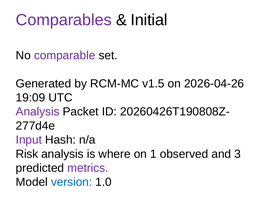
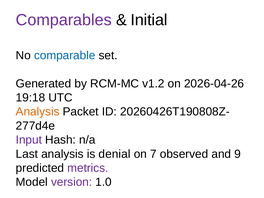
comparable colour: purple -> blue (65, 55)
v1.5: v1.5 -> v1.2 (153, 84)
19:09: 19:09 -> 19:18 (30, 98)
Analysis colour: purple -> orange (38, 112)
Risk: Risk -> Last (27, 154)
where: where -> denial (115, 154)
1: 1 -> 7 (153, 154)
3: 3 -> 9 (238, 154)
version colour: blue -> purple (72, 182)
